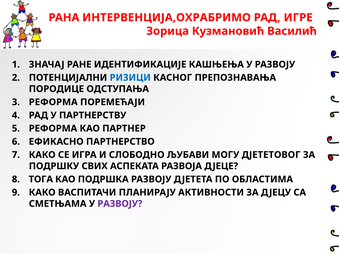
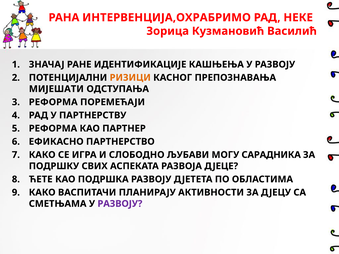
ИГРЕ: ИГРЕ -> НЕКЕ (298, 18)
РИЗИЦИ colour: blue -> orange (130, 78)
ПОРОДИЦЕ: ПОРОДИЦЕ -> МИЈЕШАТИ (56, 89)
ДЈЕТЕТОВОГ: ДЈЕТЕТОВОГ -> САРАДНИКА (271, 155)
ТОГА: ТОГА -> ЋЕТЕ (41, 179)
